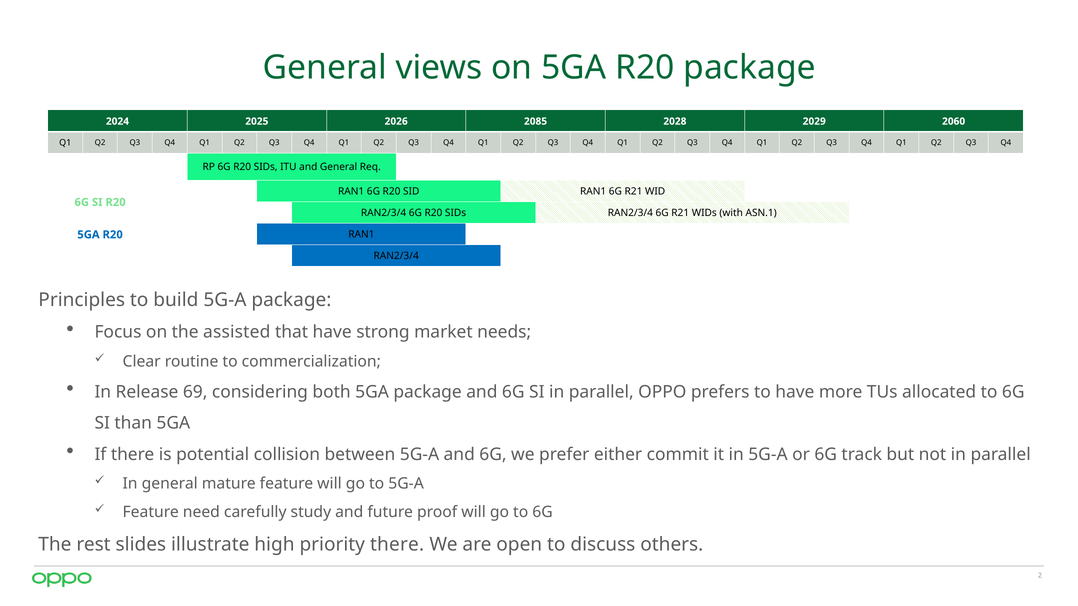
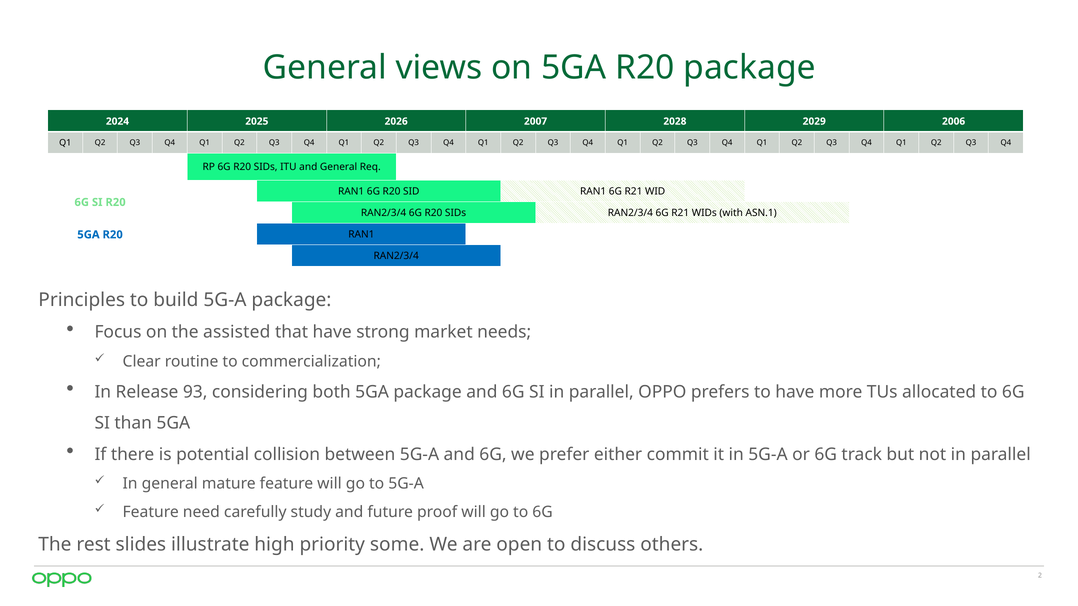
2085: 2085 -> 2007 (536, 121)
2060: 2060 -> 2006 (954, 121)
69: 69 -> 93 (195, 392)
priority there: there -> some (397, 545)
